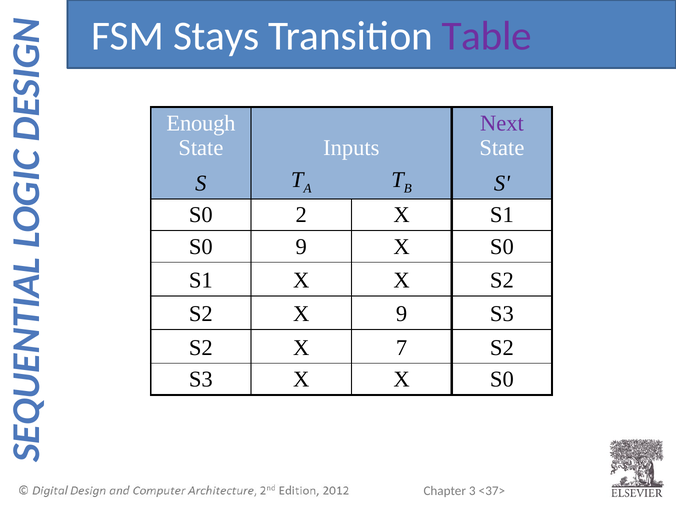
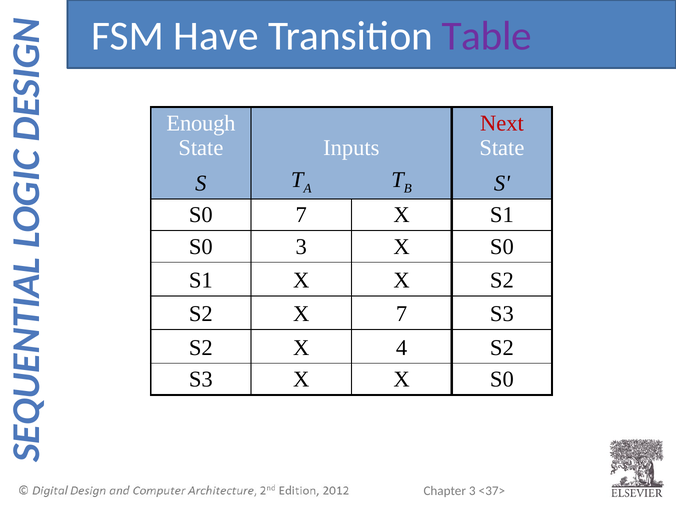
Stays: Stays -> Have (216, 36)
Next colour: purple -> red (502, 123)
S0 2: 2 -> 7 (301, 215)
S0 9: 9 -> 3 (301, 247)
X 9: 9 -> 7 (402, 314)
7: 7 -> 4 (402, 348)
